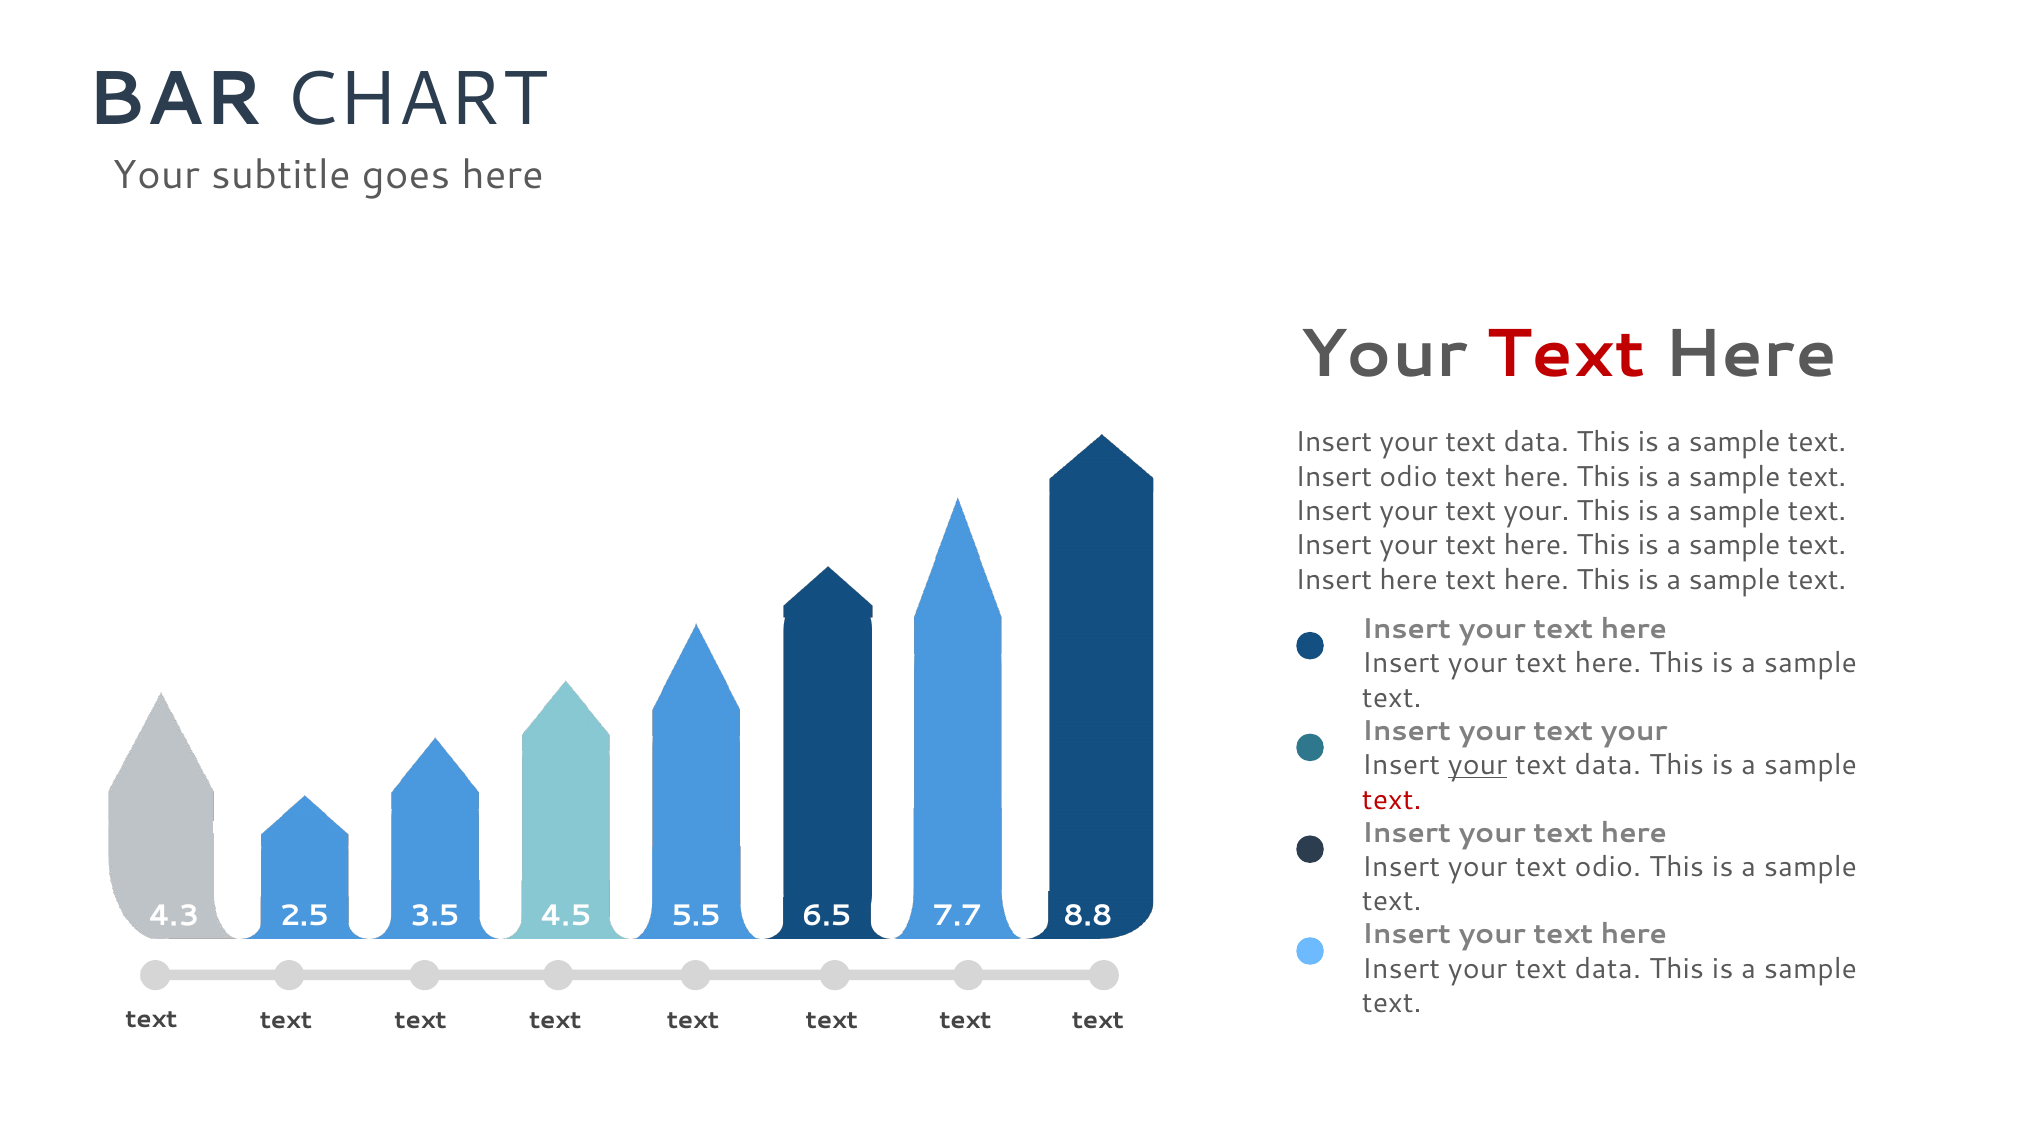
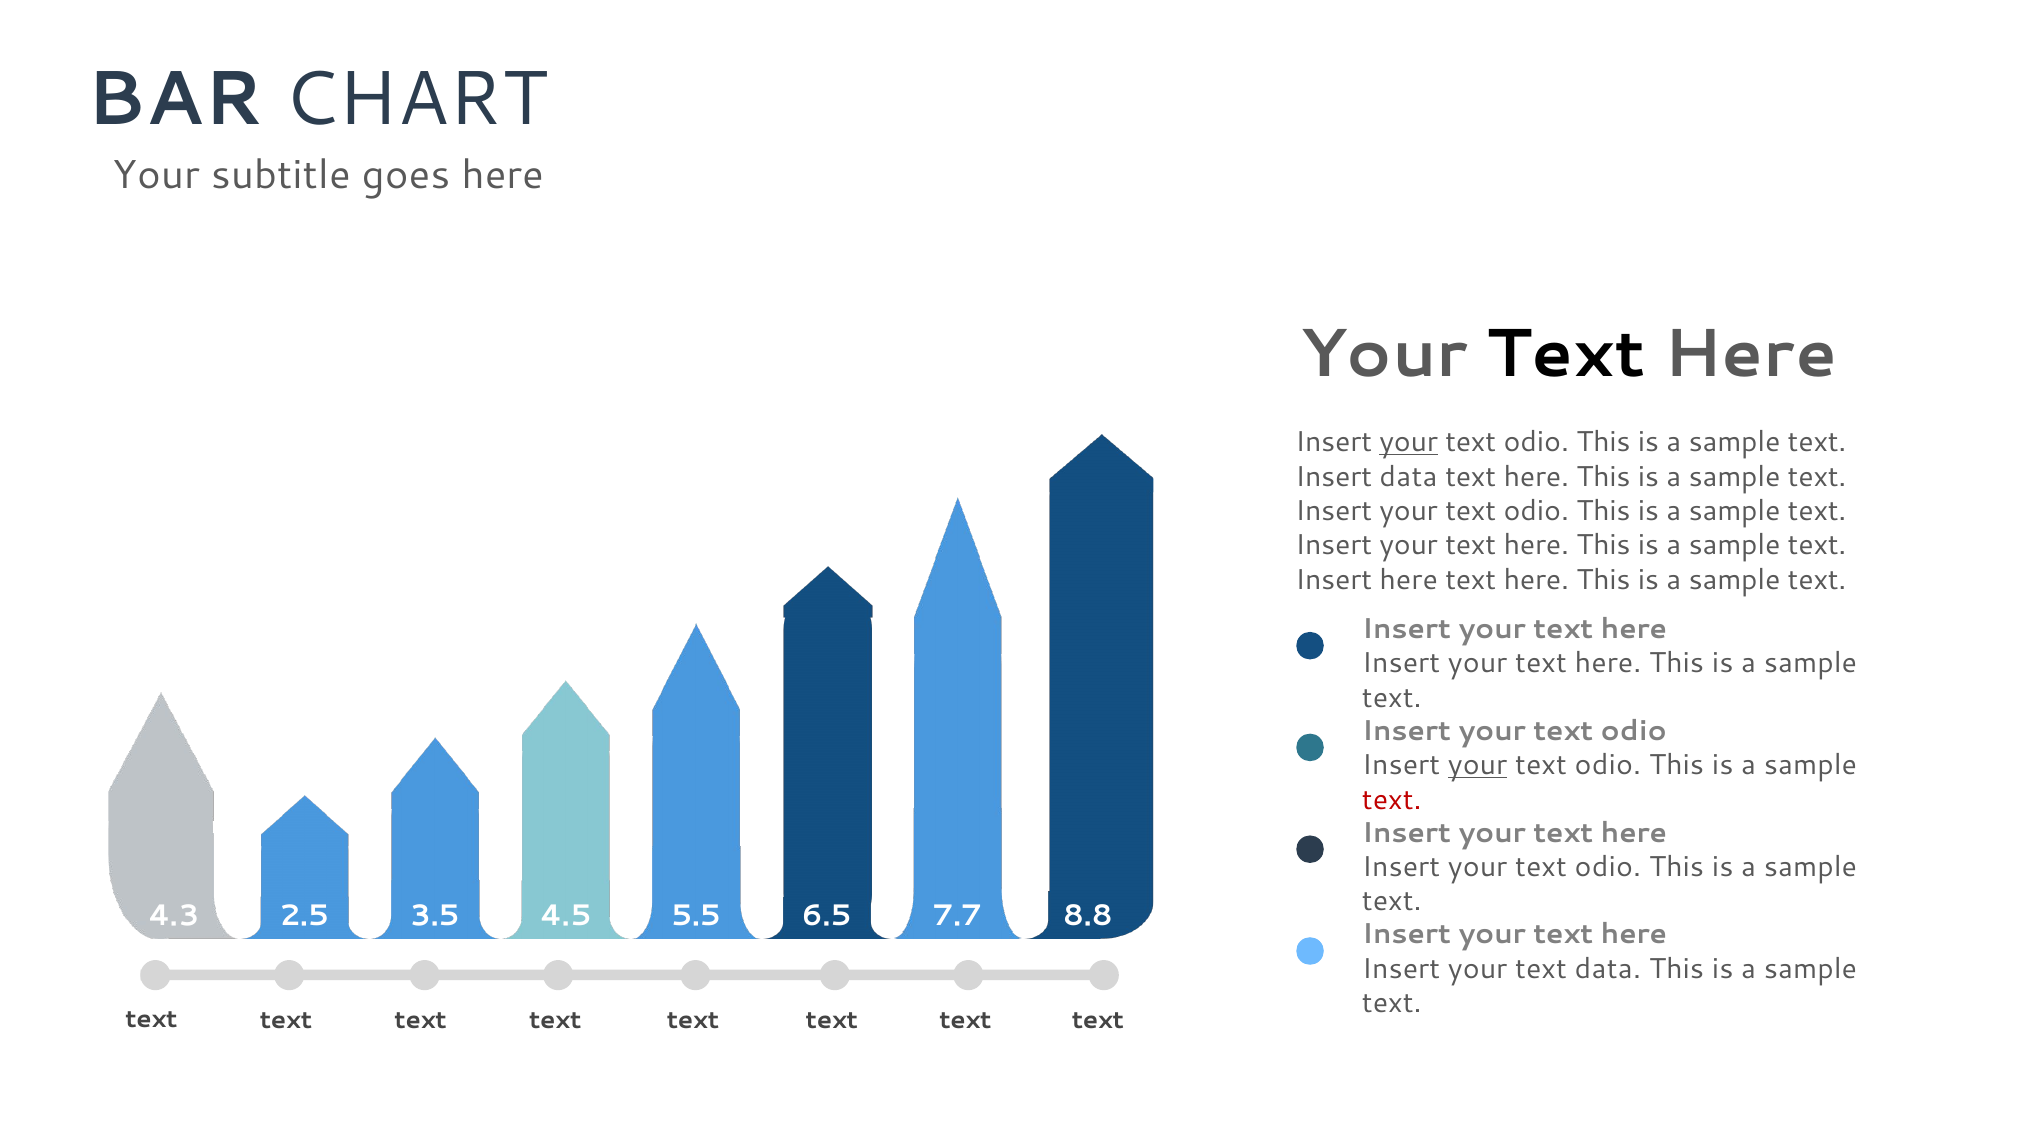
Text colour: red -> black (1566, 354)
your underline: none -> present (1409, 442)
data: data -> odio (1536, 442)
Insert odio: odio -> data (1408, 476)
your: your -> odio (1536, 511)
your: your -> odio (1634, 731)
data: data -> odio (1608, 765)
